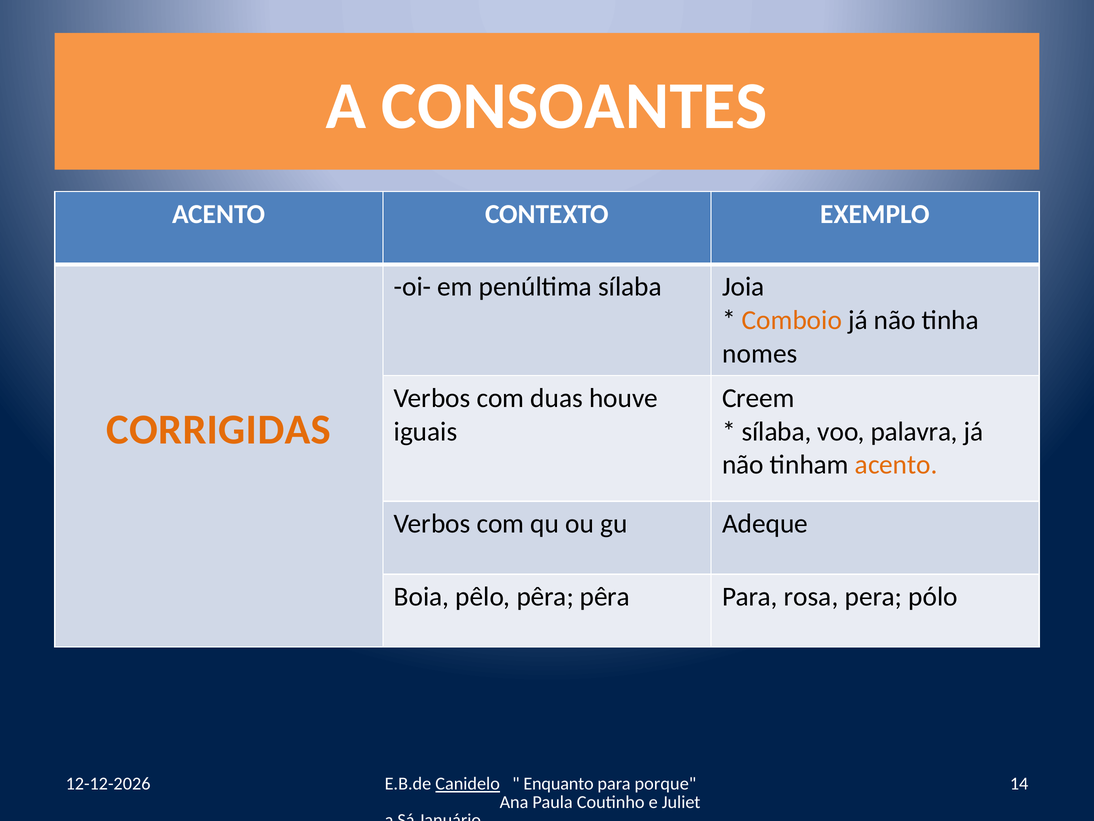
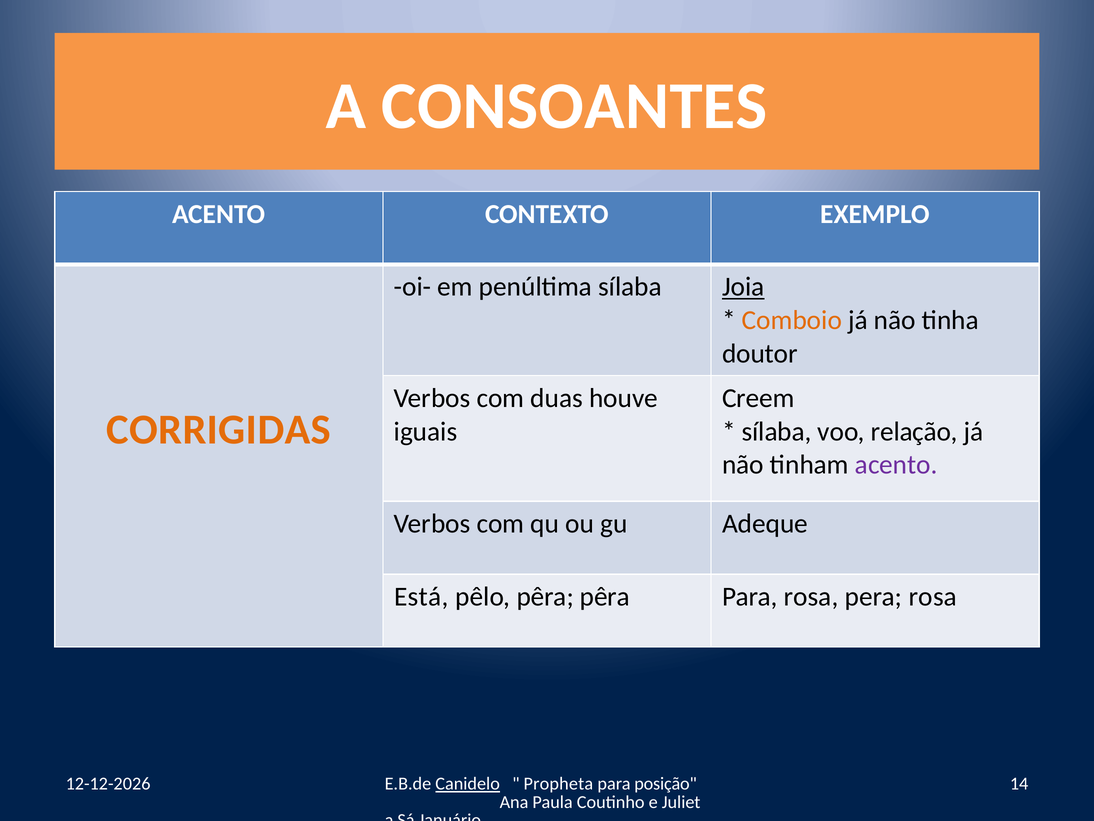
Joia underline: none -> present (743, 287)
nomes: nomes -> doutor (760, 354)
palavra: palavra -> relação (914, 431)
acento colour: orange -> purple (896, 465)
Boia: Boia -> Está (421, 596)
pera pólo: pólo -> rosa (933, 596)
Enquanto: Enquanto -> Propheta (558, 783)
porque: porque -> posição (666, 783)
